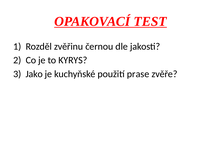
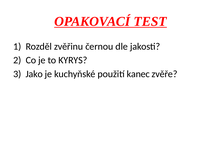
prase: prase -> kanec (138, 74)
